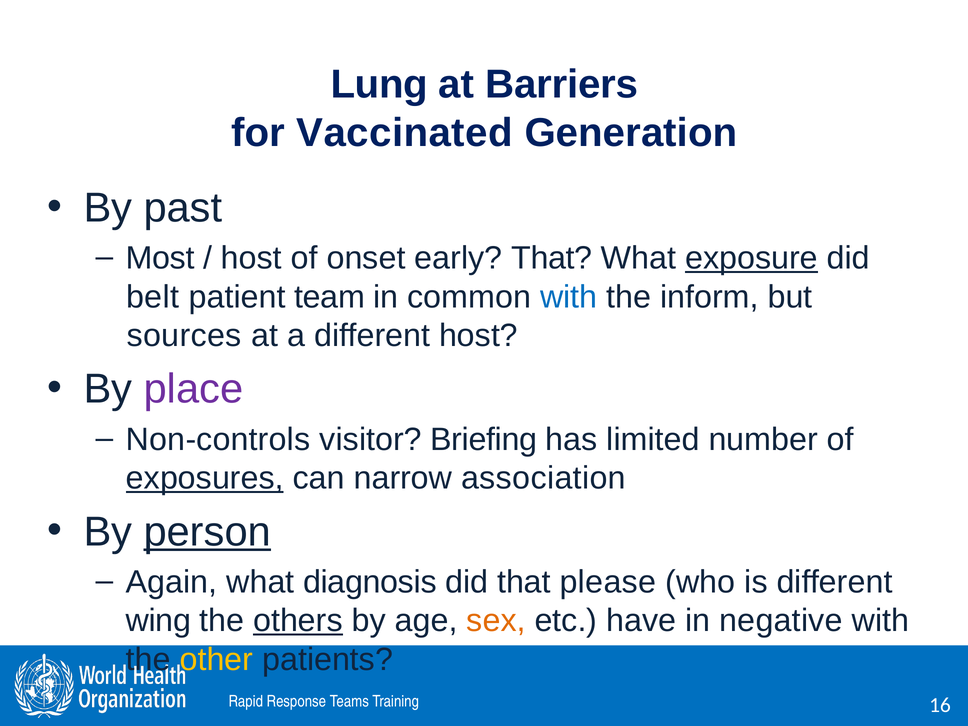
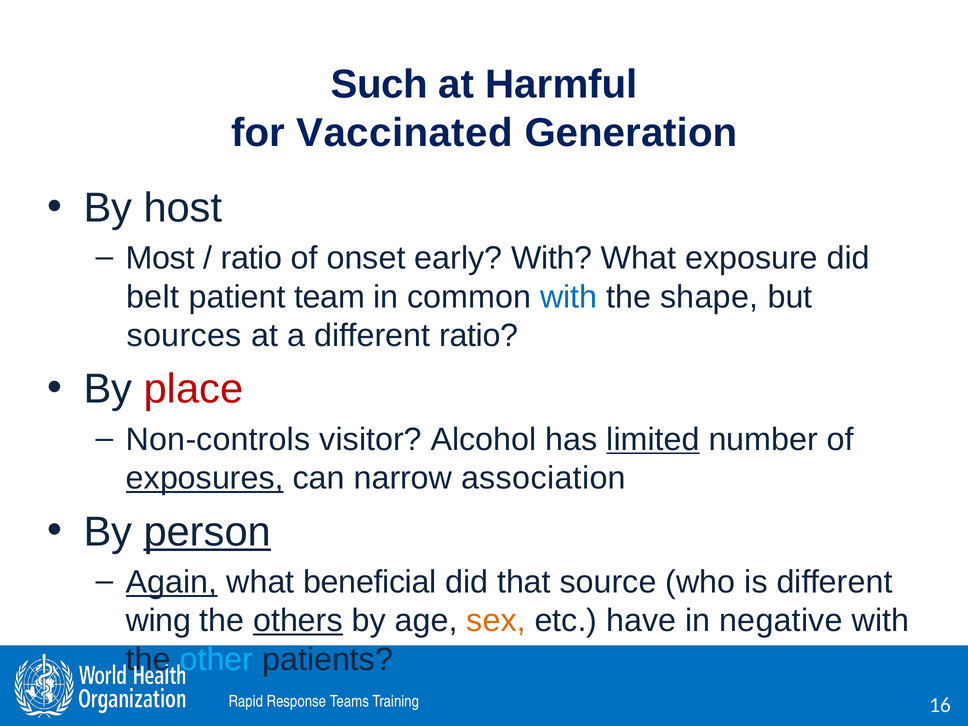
Lung: Lung -> Such (379, 84)
Barriers: Barriers -> Harmful (562, 84)
past: past -> host (183, 208)
host: host -> ratio (251, 258)
early That: That -> With (552, 258)
exposure underline: present -> none (751, 258)
inform: inform -> shape (709, 297)
different host: host -> ratio (479, 336)
place colour: purple -> red (193, 389)
Briefing: Briefing -> Alcohol (484, 439)
limited underline: none -> present (653, 439)
Again underline: none -> present (172, 582)
diagnosis: diagnosis -> beneficial (370, 582)
please: please -> source (608, 582)
other colour: yellow -> light blue (216, 659)
